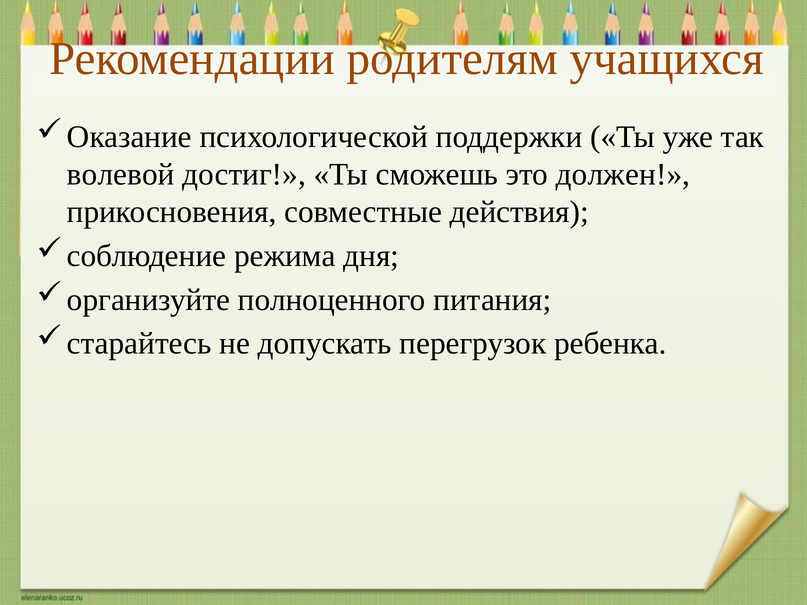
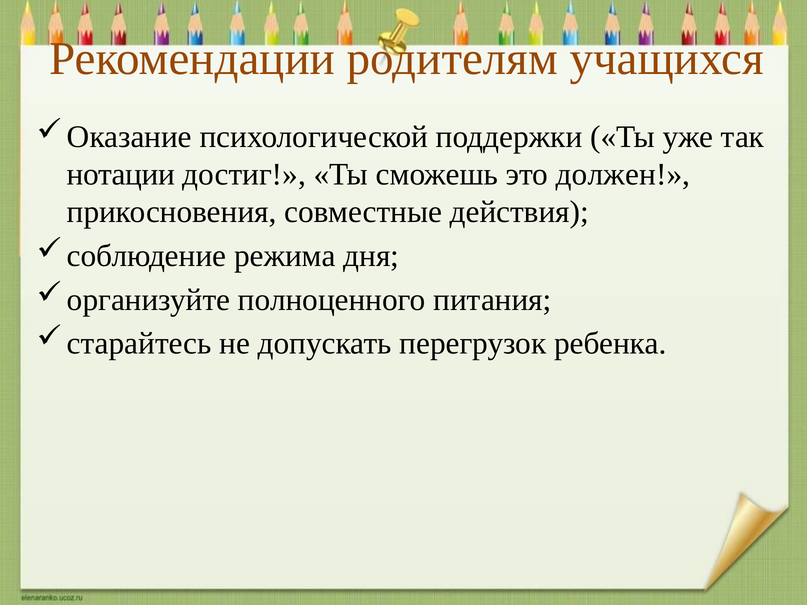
волевой: волевой -> нотации (121, 175)
